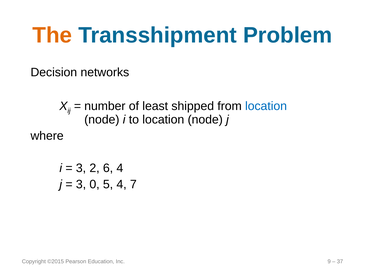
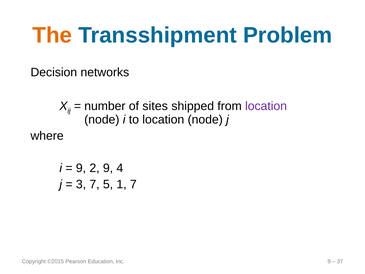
least: least -> sites (155, 106)
location colour: blue -> purple (266, 106)
3: 3 -> 9 (81, 168)
2 6: 6 -> 9 (108, 168)
3 0: 0 -> 7 (95, 184)
5 4: 4 -> 1 (122, 184)
